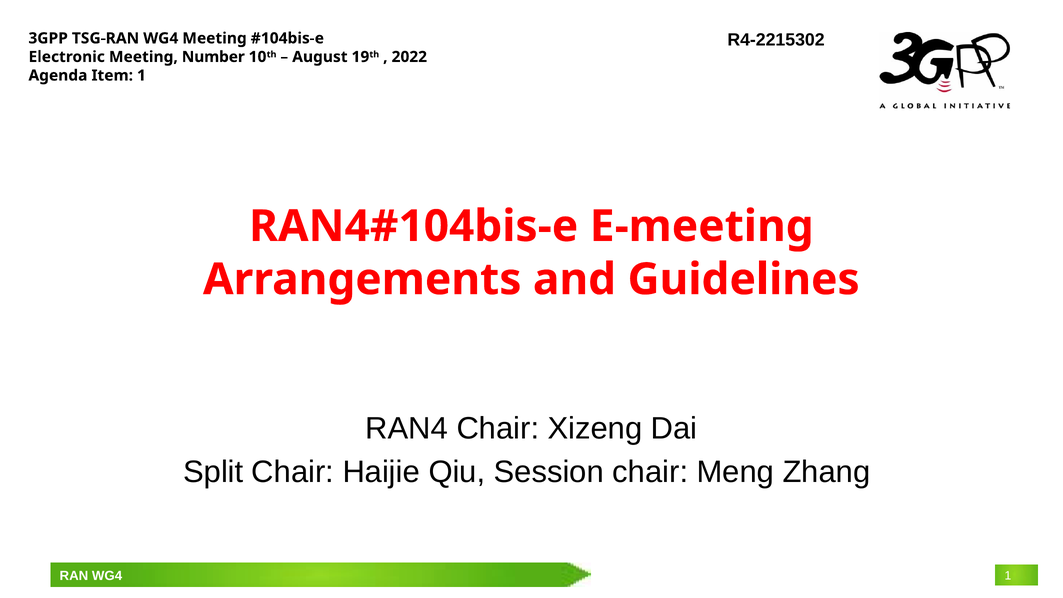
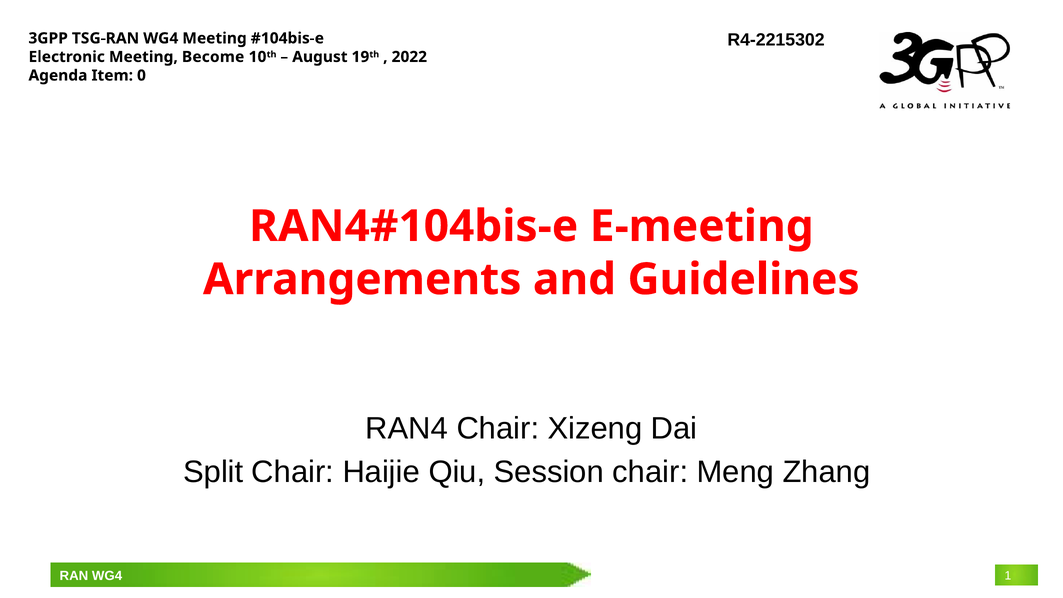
Number: Number -> Become (213, 57)
Item 1: 1 -> 0 (141, 75)
